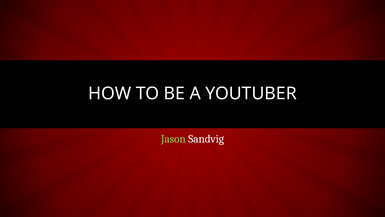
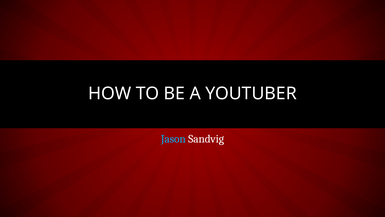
Jason colour: light green -> light blue (173, 139)
